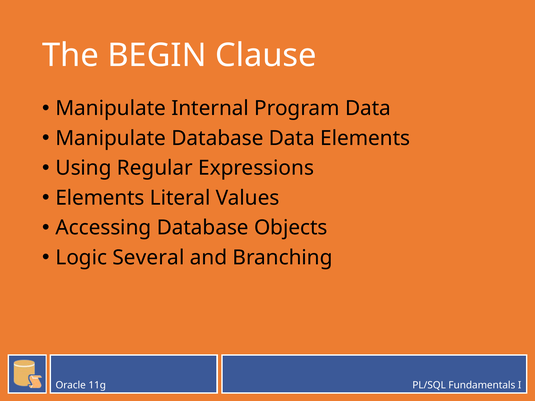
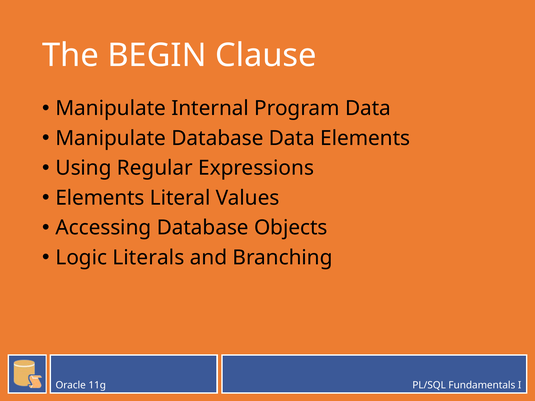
Several: Several -> Literals (148, 258)
